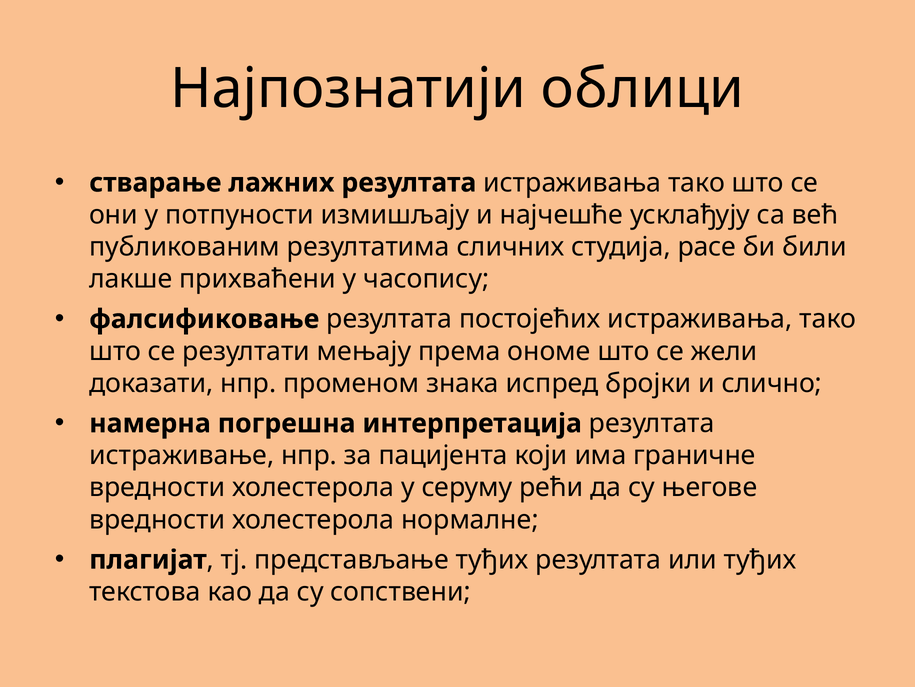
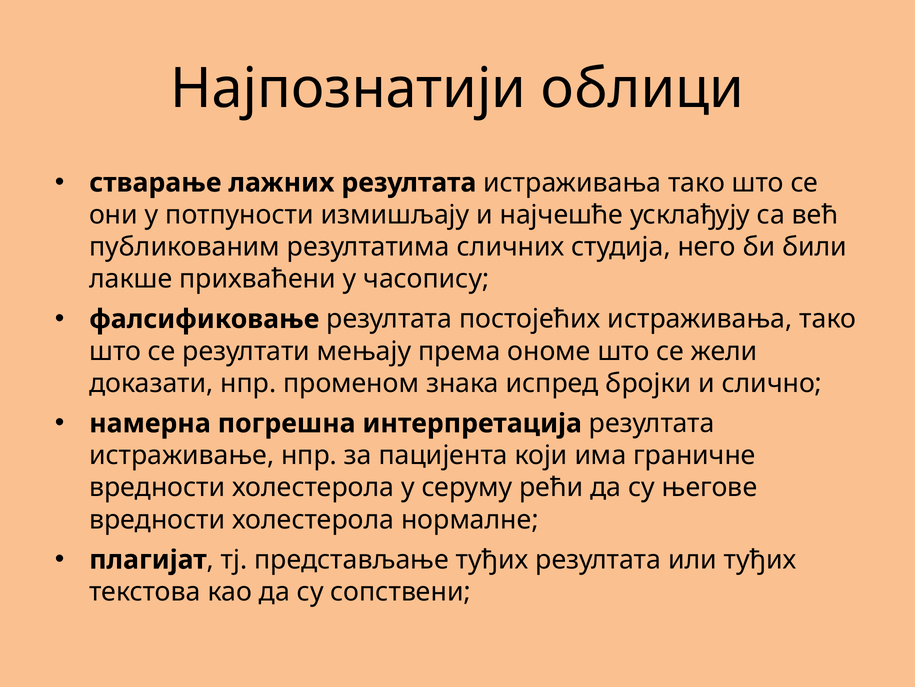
расе: расе -> него (707, 247)
